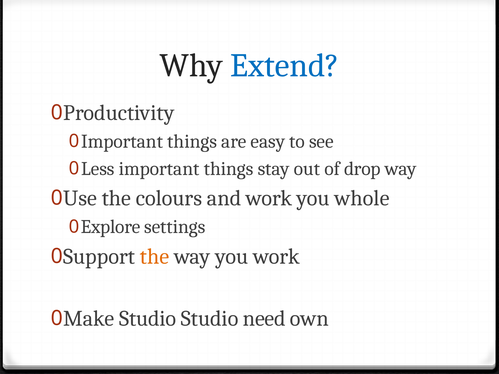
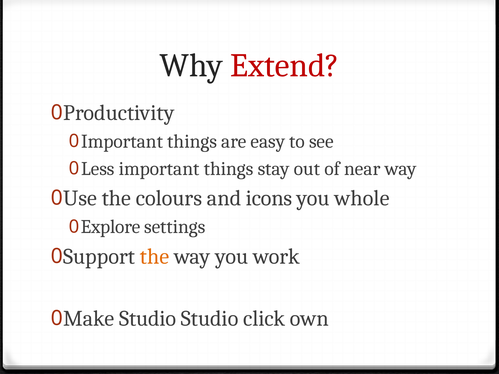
Extend colour: blue -> red (285, 66)
drop: drop -> near (362, 169)
and work: work -> icons (269, 198)
need: need -> click (264, 319)
